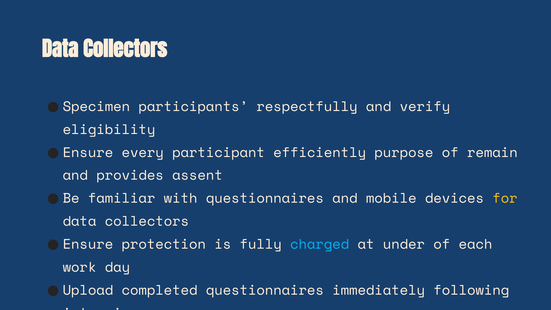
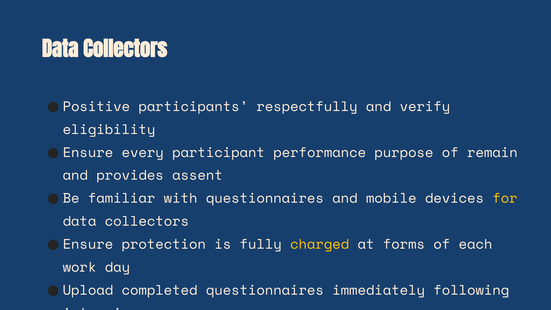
Specimen: Specimen -> Positive (96, 107)
efficiently: efficiently -> performance (320, 152)
charged colour: light blue -> yellow (320, 244)
under: under -> forms (404, 244)
